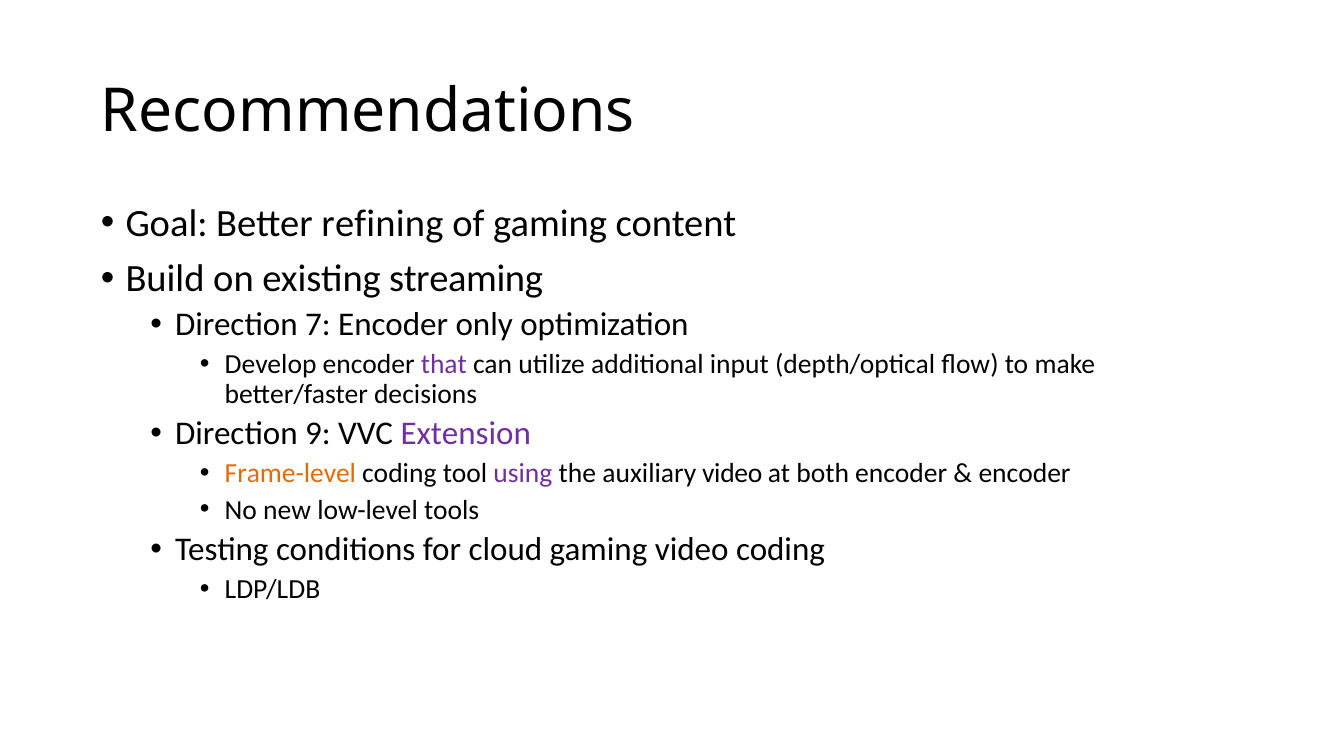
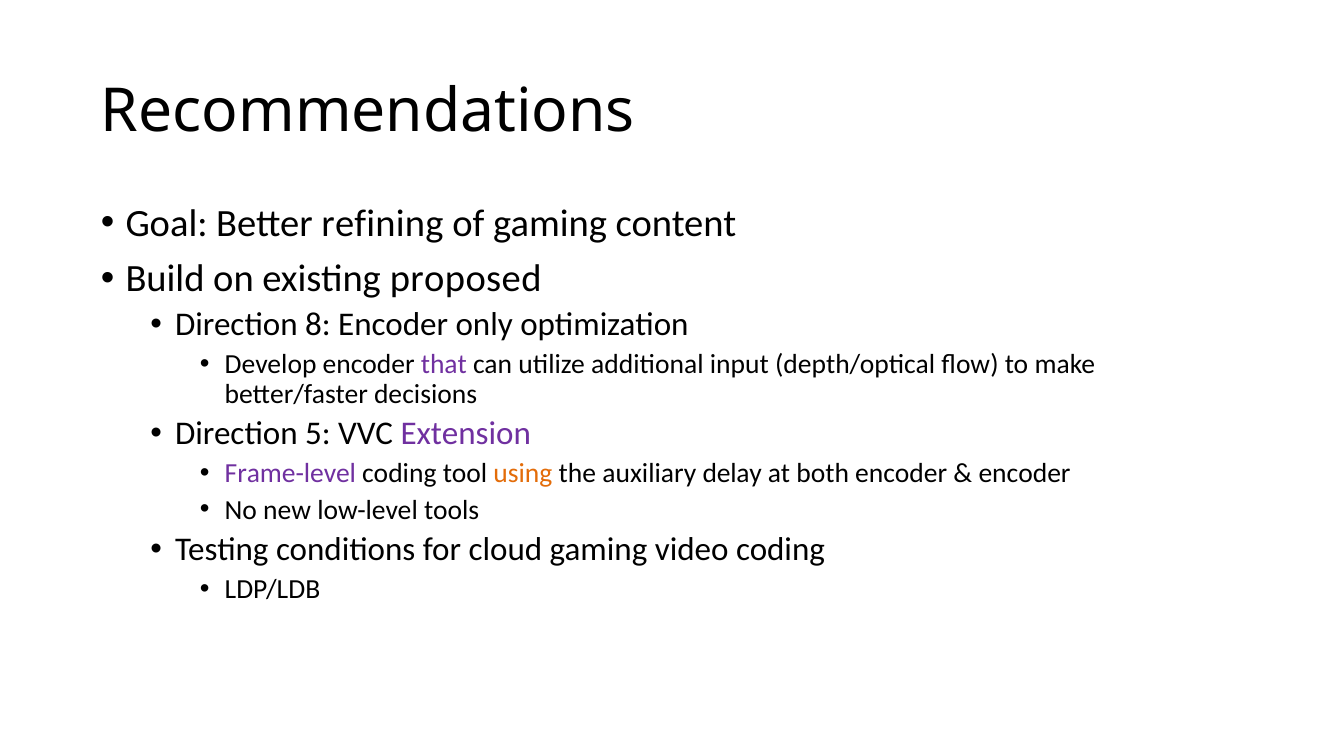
streaming: streaming -> proposed (466, 279)
7: 7 -> 8 (318, 325)
9: 9 -> 5 (318, 433)
Frame-level colour: orange -> purple (290, 473)
using colour: purple -> orange (523, 473)
auxiliary video: video -> delay (732, 473)
